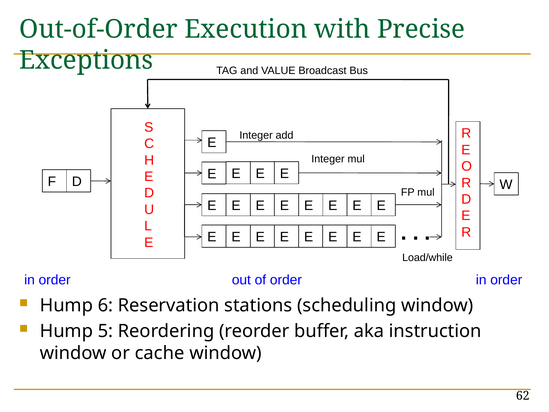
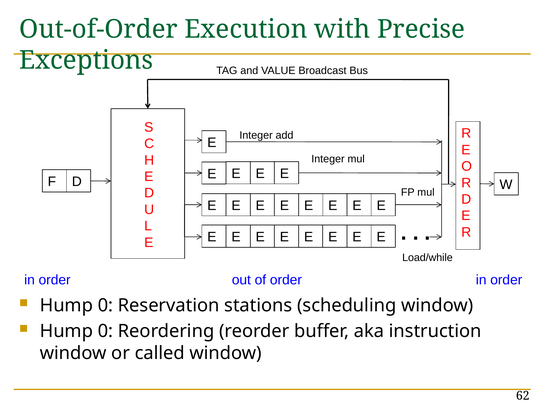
6: 6 -> 0 (105, 305)
5: 5 -> 0 (105, 331)
cache: cache -> called (160, 353)
